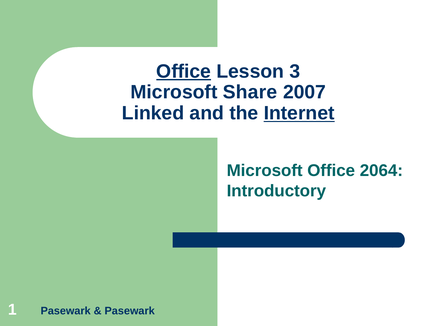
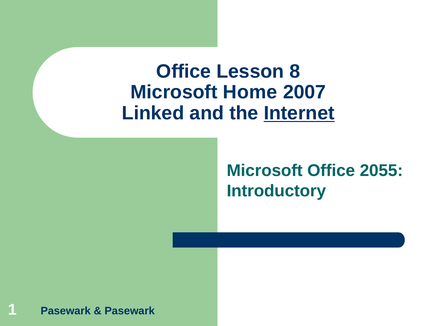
Office underline: present -> none (184, 71)
3: 3 -> 8 (295, 71)
Share: Share -> Home (250, 92)
2064: 2064 -> 2055 (381, 171)
